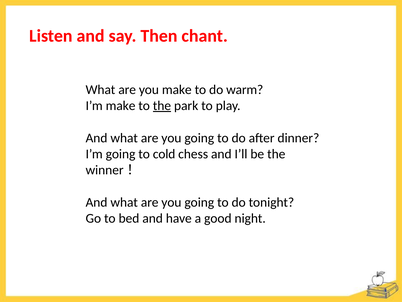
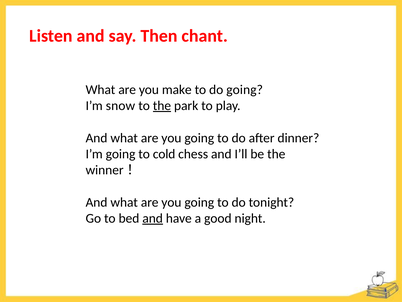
do warm: warm -> going (245, 89)
I’m make: make -> snow (120, 106)
and underline: none -> present (153, 218)
